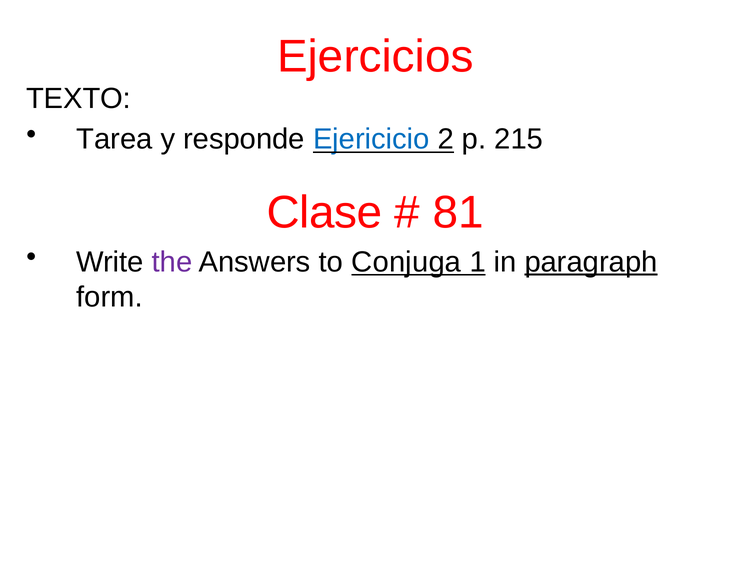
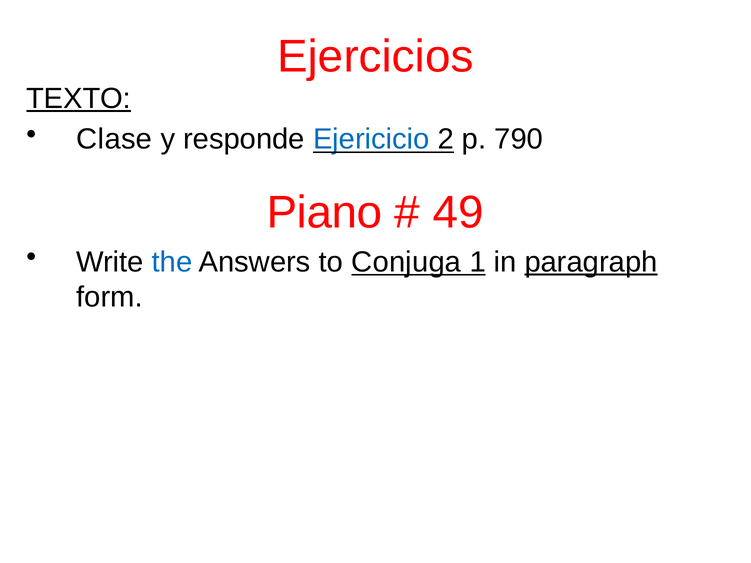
TEXTO underline: none -> present (79, 98)
Tarea: Tarea -> Clase (114, 139)
215: 215 -> 790 (519, 139)
Clase: Clase -> Piano (325, 213)
81: 81 -> 49 (458, 213)
the colour: purple -> blue (172, 262)
